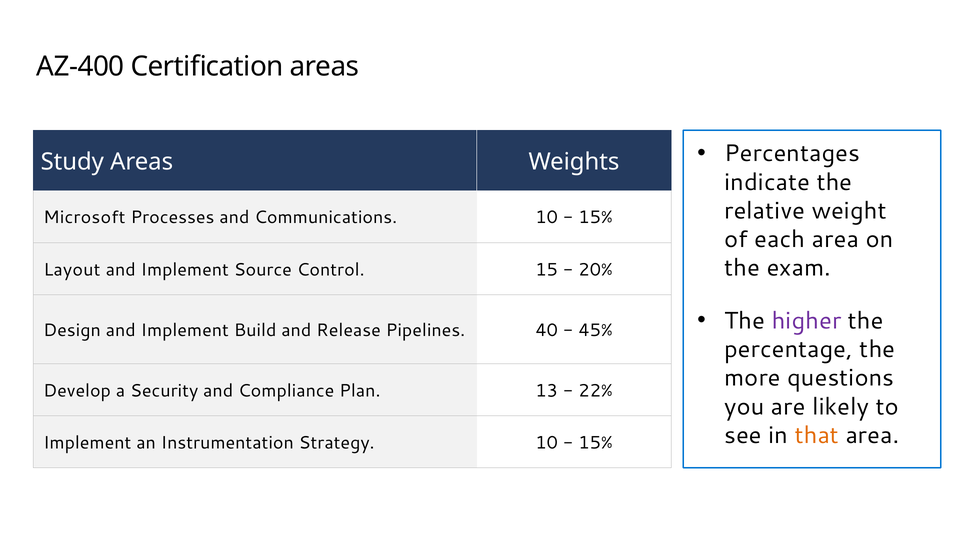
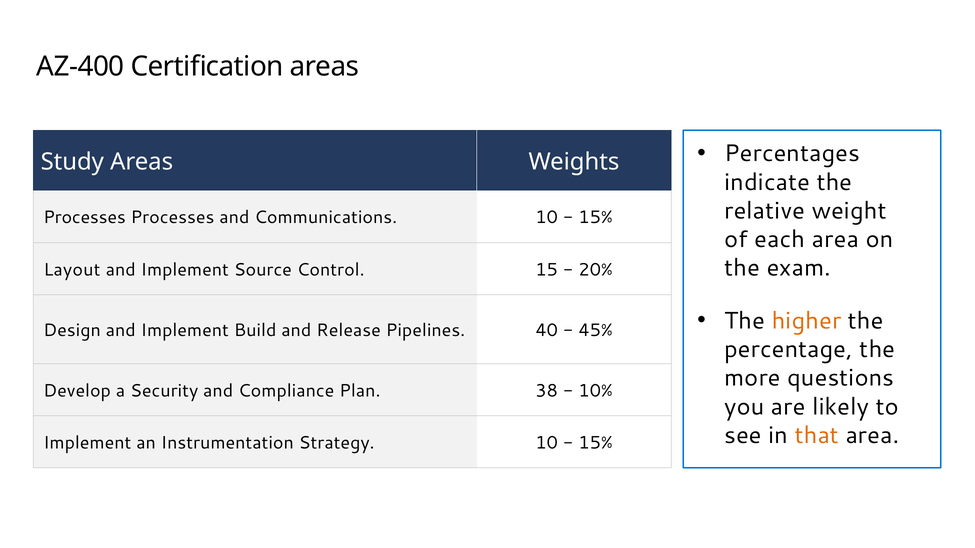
Microsoft: Microsoft -> Processes (84, 218)
higher colour: purple -> orange (806, 321)
13: 13 -> 38 (547, 391)
22%: 22% -> 10% (596, 391)
